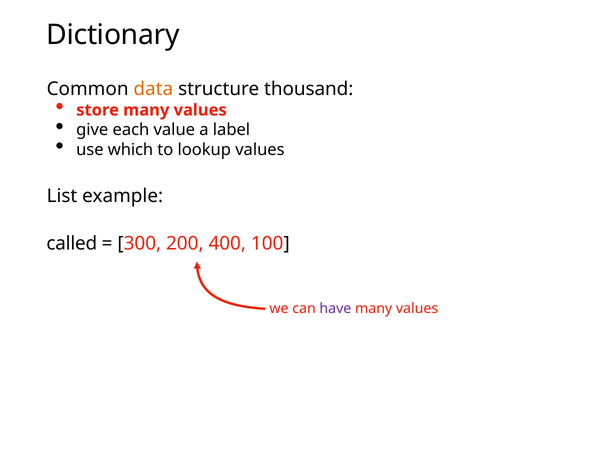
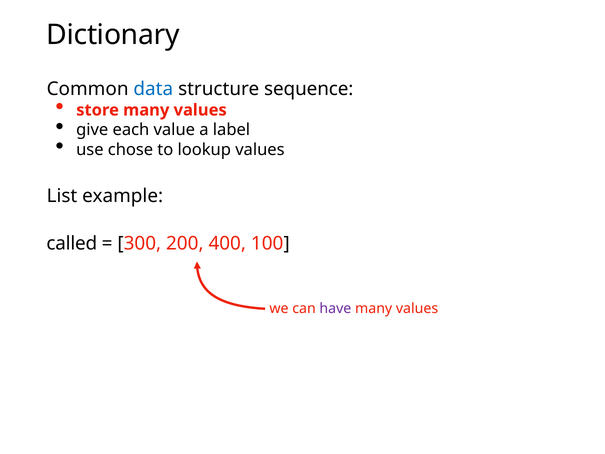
data colour: orange -> blue (153, 89)
thousand: thousand -> sequence (309, 89)
which: which -> chose (130, 150)
